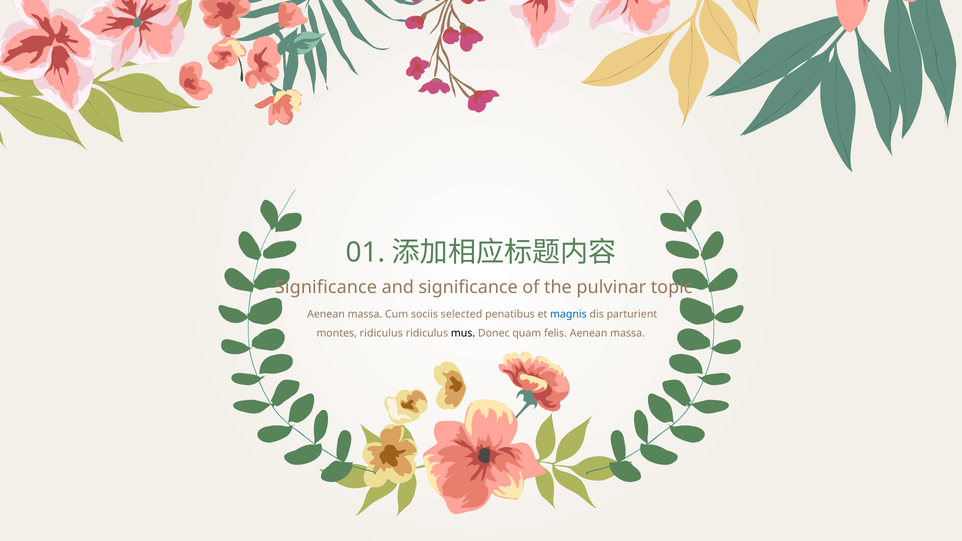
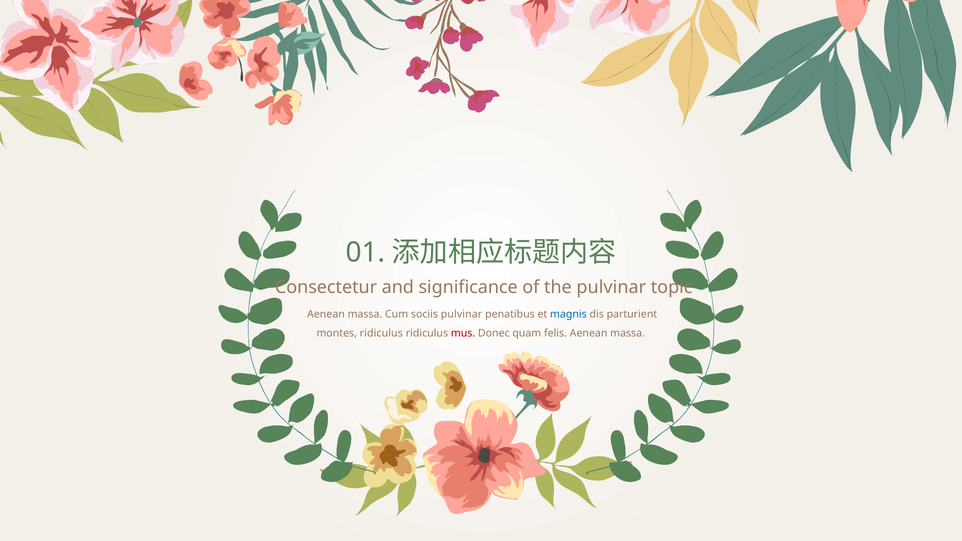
Significance: Significance -> Consectetur (326, 287)
sociis selected: selected -> pulvinar (462, 315)
mus colour: black -> red (463, 334)
